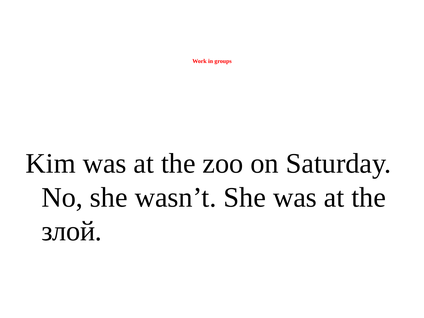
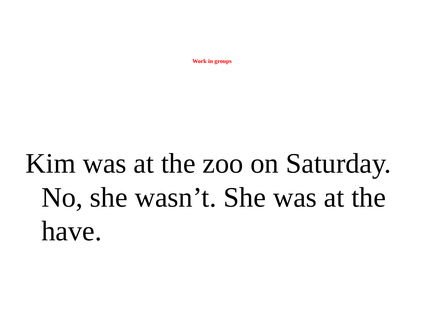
злой: злой -> have (72, 231)
